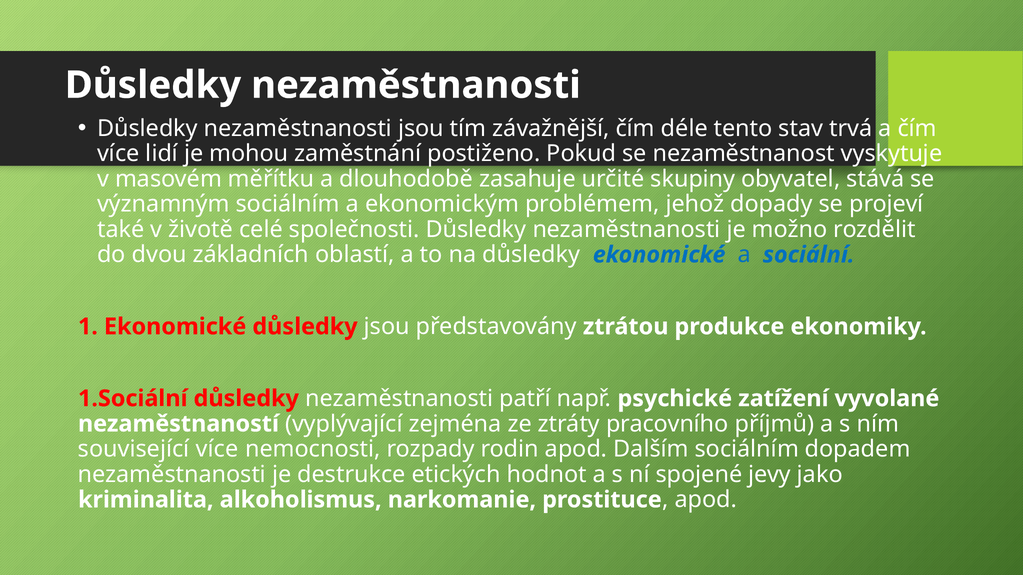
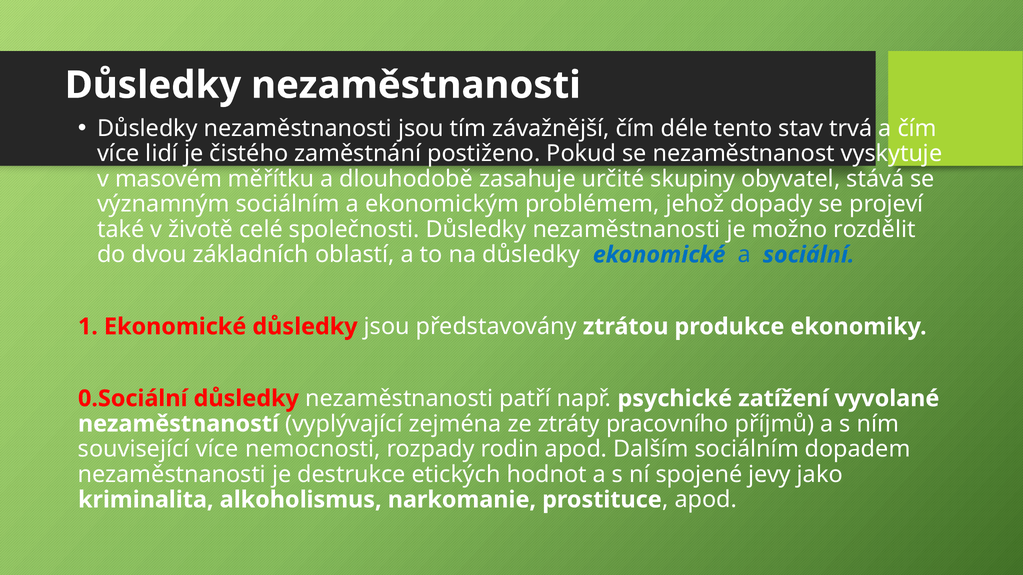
mohou: mohou -> čistého (249, 154)
1.Sociální: 1.Sociální -> 0.Sociální (133, 399)
